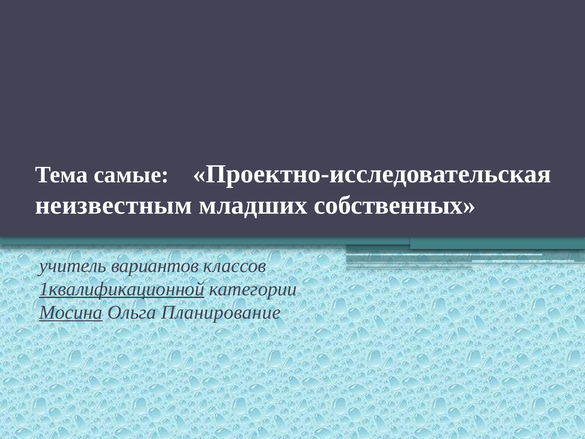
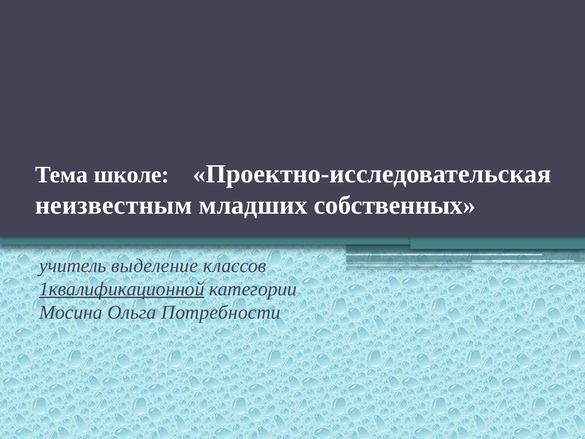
самые: самые -> школе (132, 175)
вариантов: вариантов -> выделение (155, 265)
Мосина underline: present -> none (71, 312)
Планирование: Планирование -> Потребности (221, 312)
